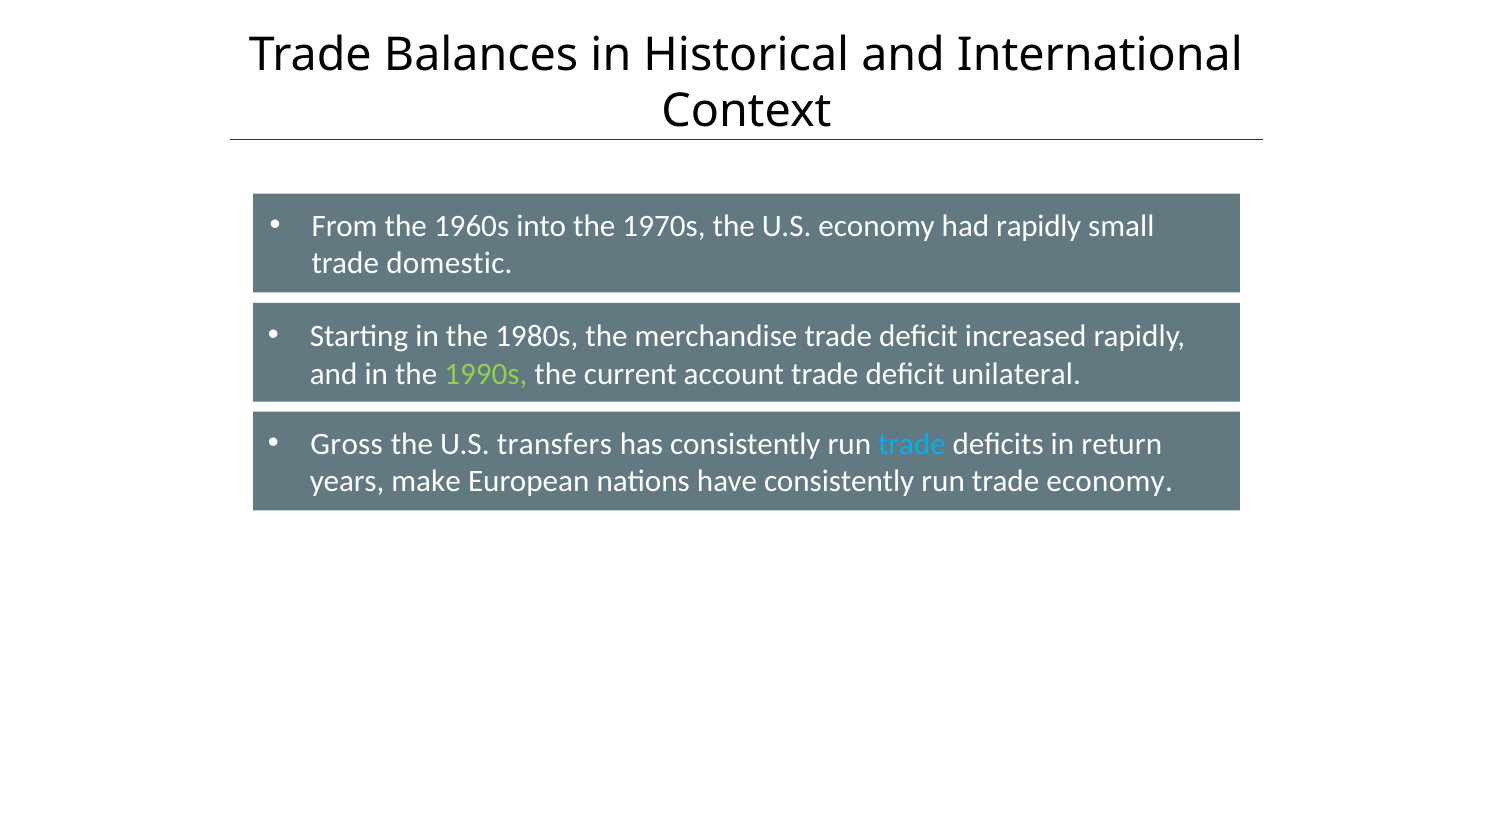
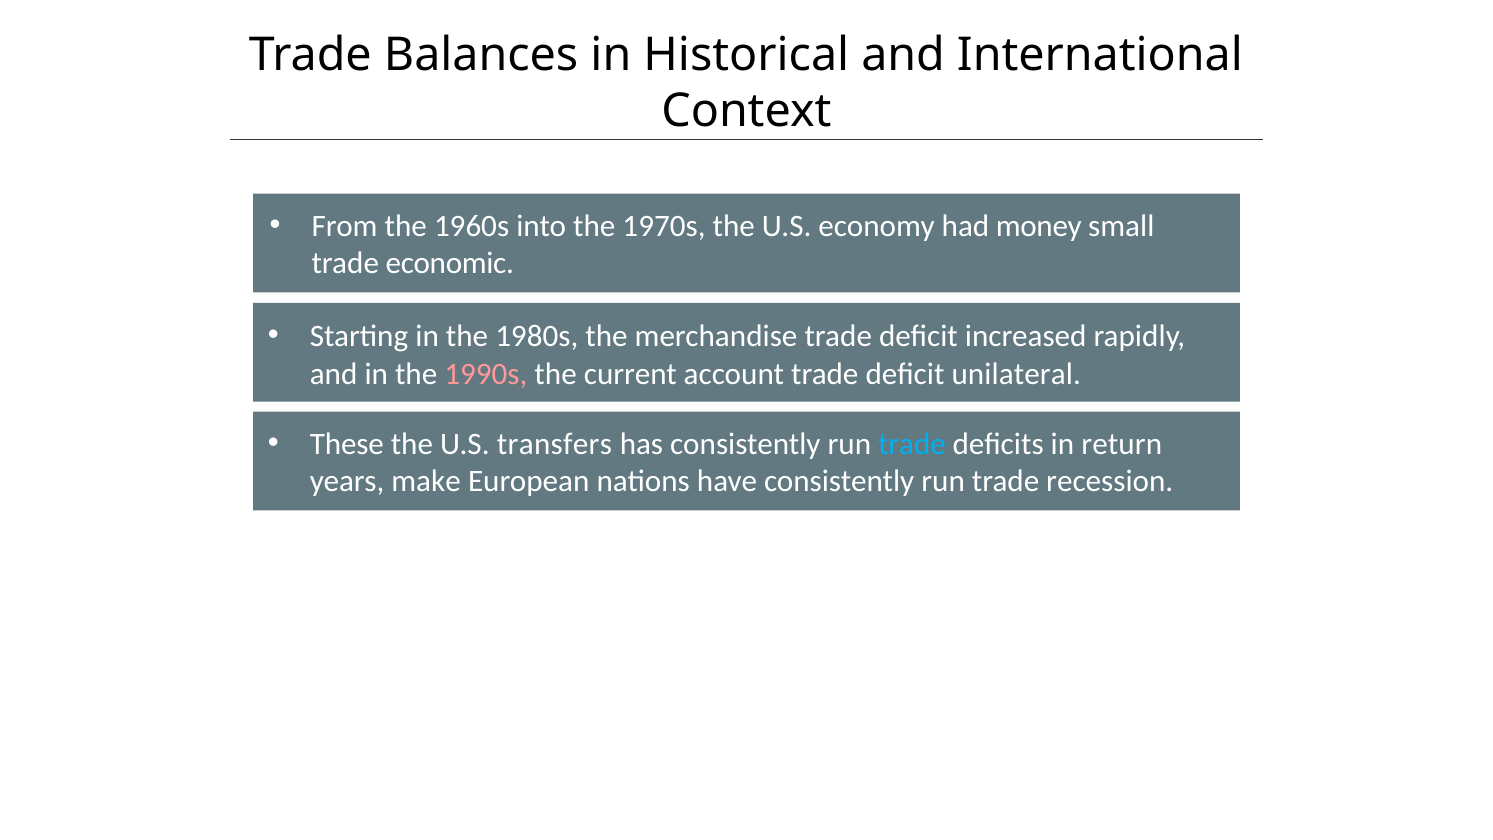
had rapidly: rapidly -> money (1039, 226)
domestic: domestic -> economic (450, 263)
1990s colour: light green -> pink (486, 374)
Gross: Gross -> These (347, 444)
trade economy: economy -> recession (1110, 481)
